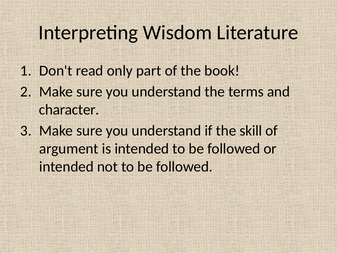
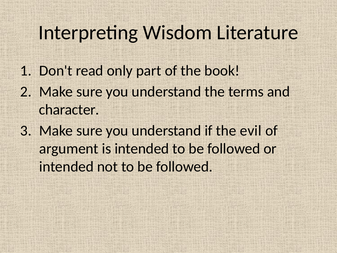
skill: skill -> evil (251, 131)
